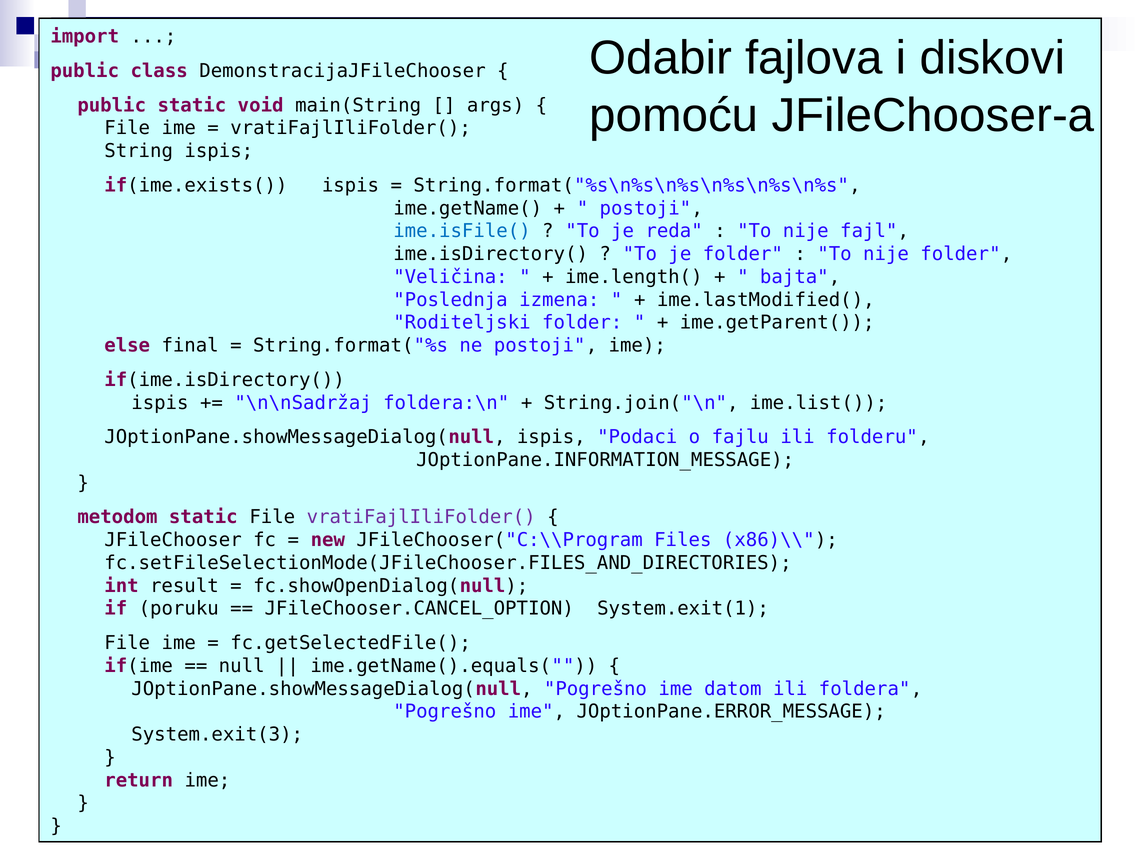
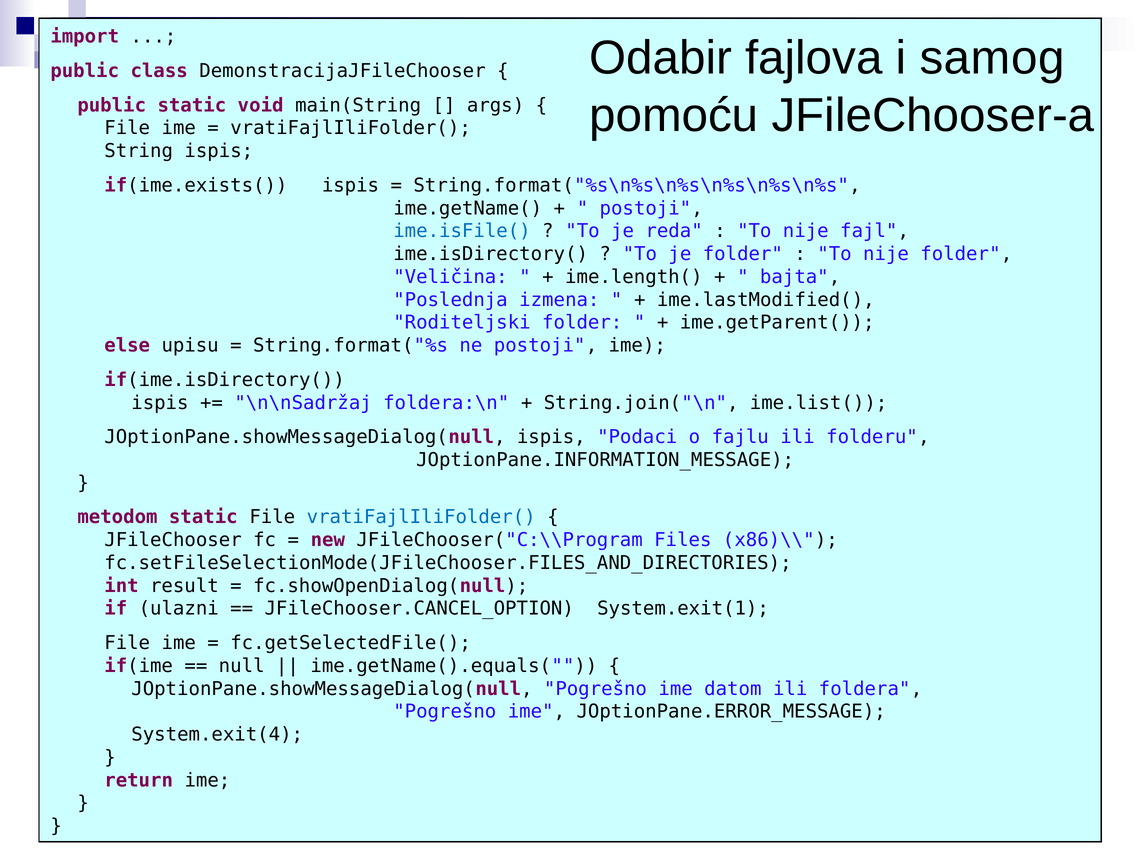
diskovi: diskovi -> samog (992, 58)
final: final -> upisu (190, 345)
vratiFajlIliFolder( colour: purple -> blue (421, 517)
poruku: poruku -> ulazni (179, 608)
System.exit(3: System.exit(3 -> System.exit(4 (217, 734)
